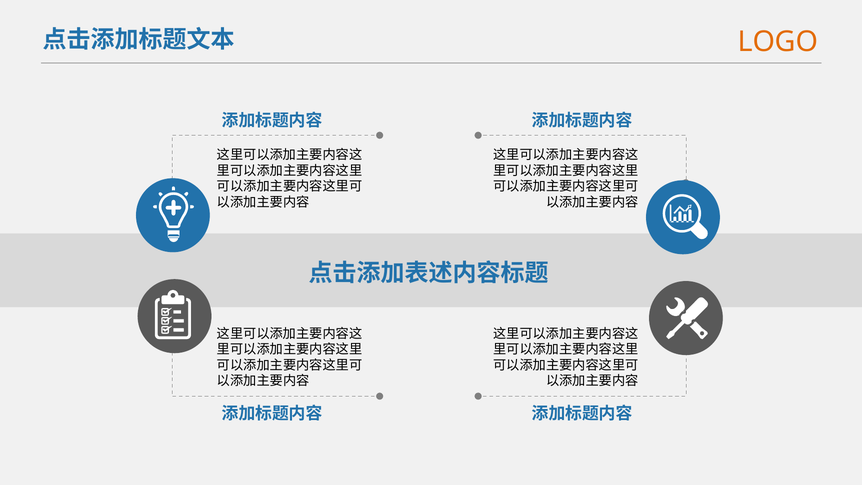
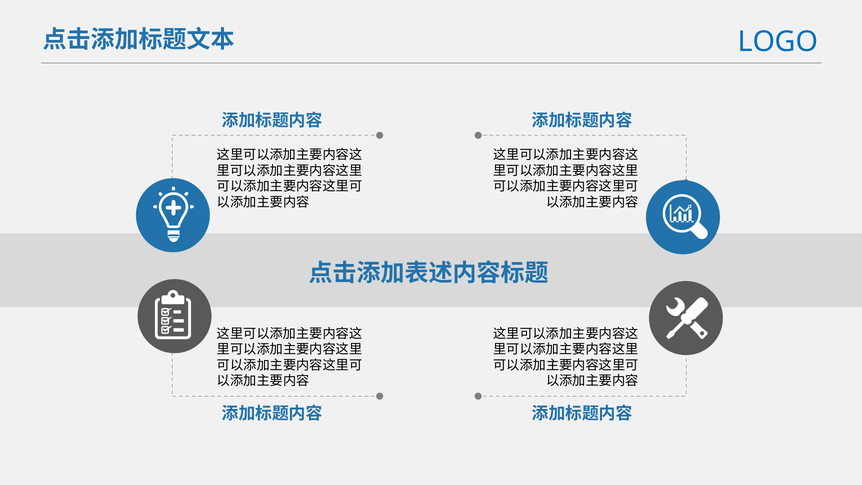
LOGO colour: orange -> blue (778, 42)
